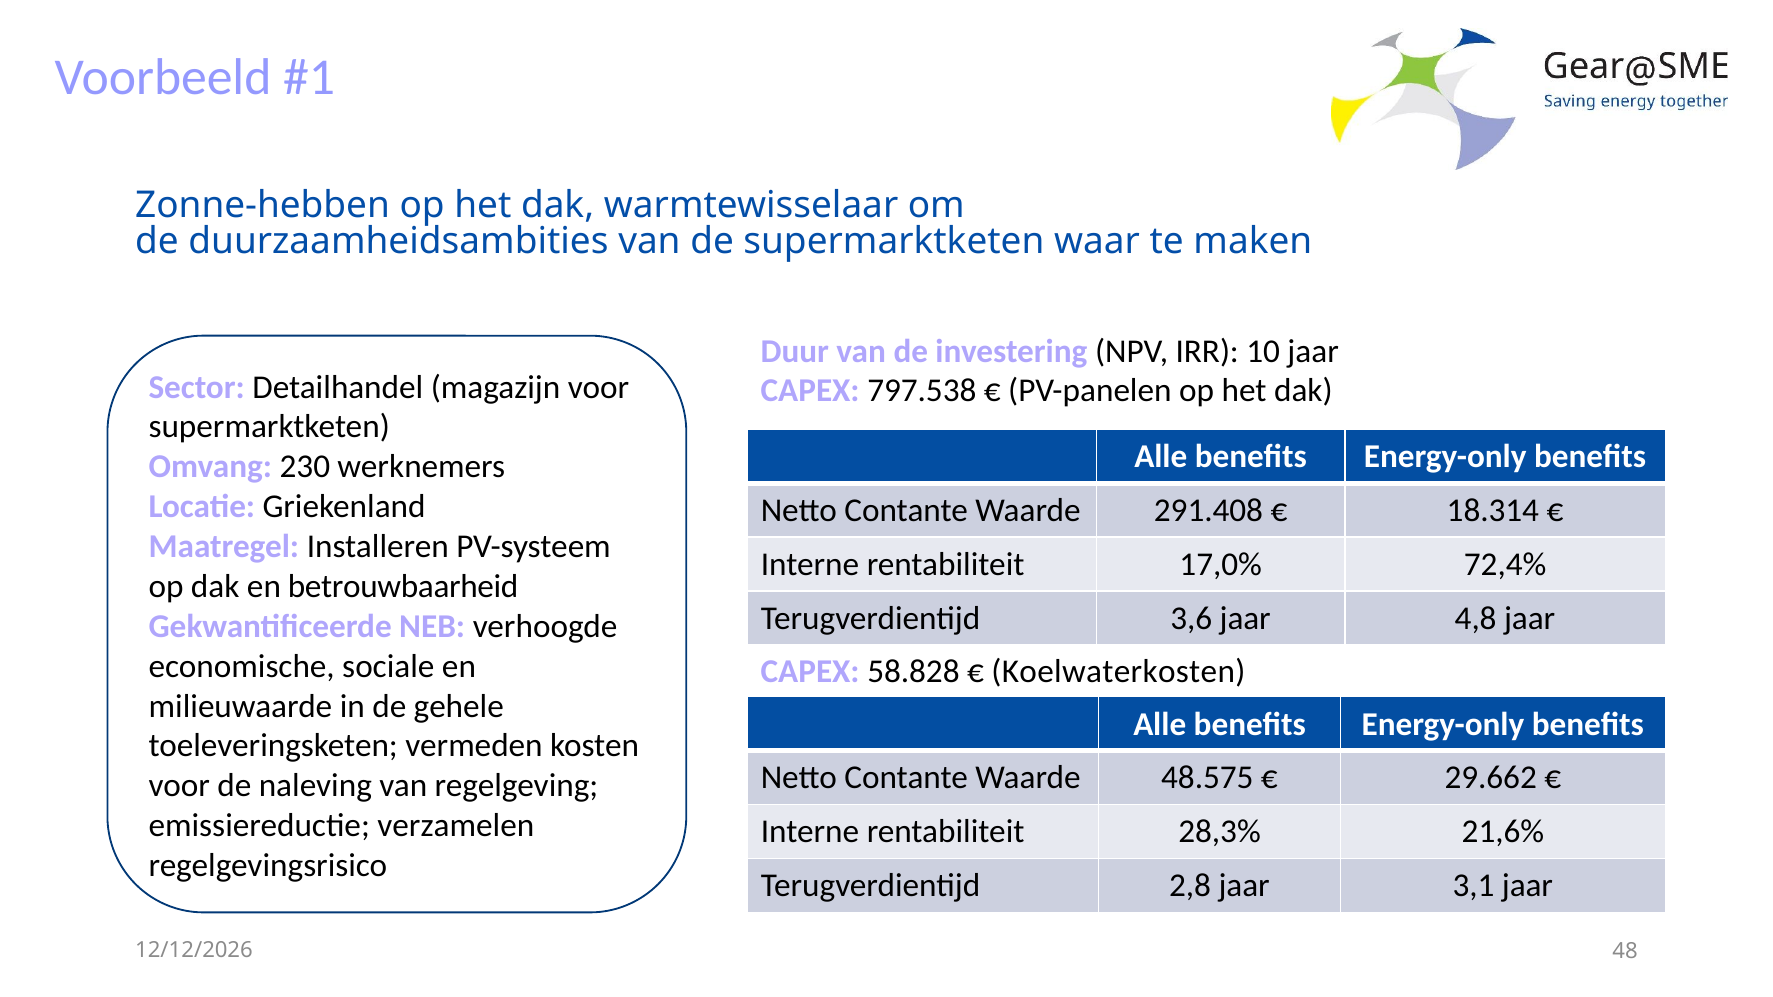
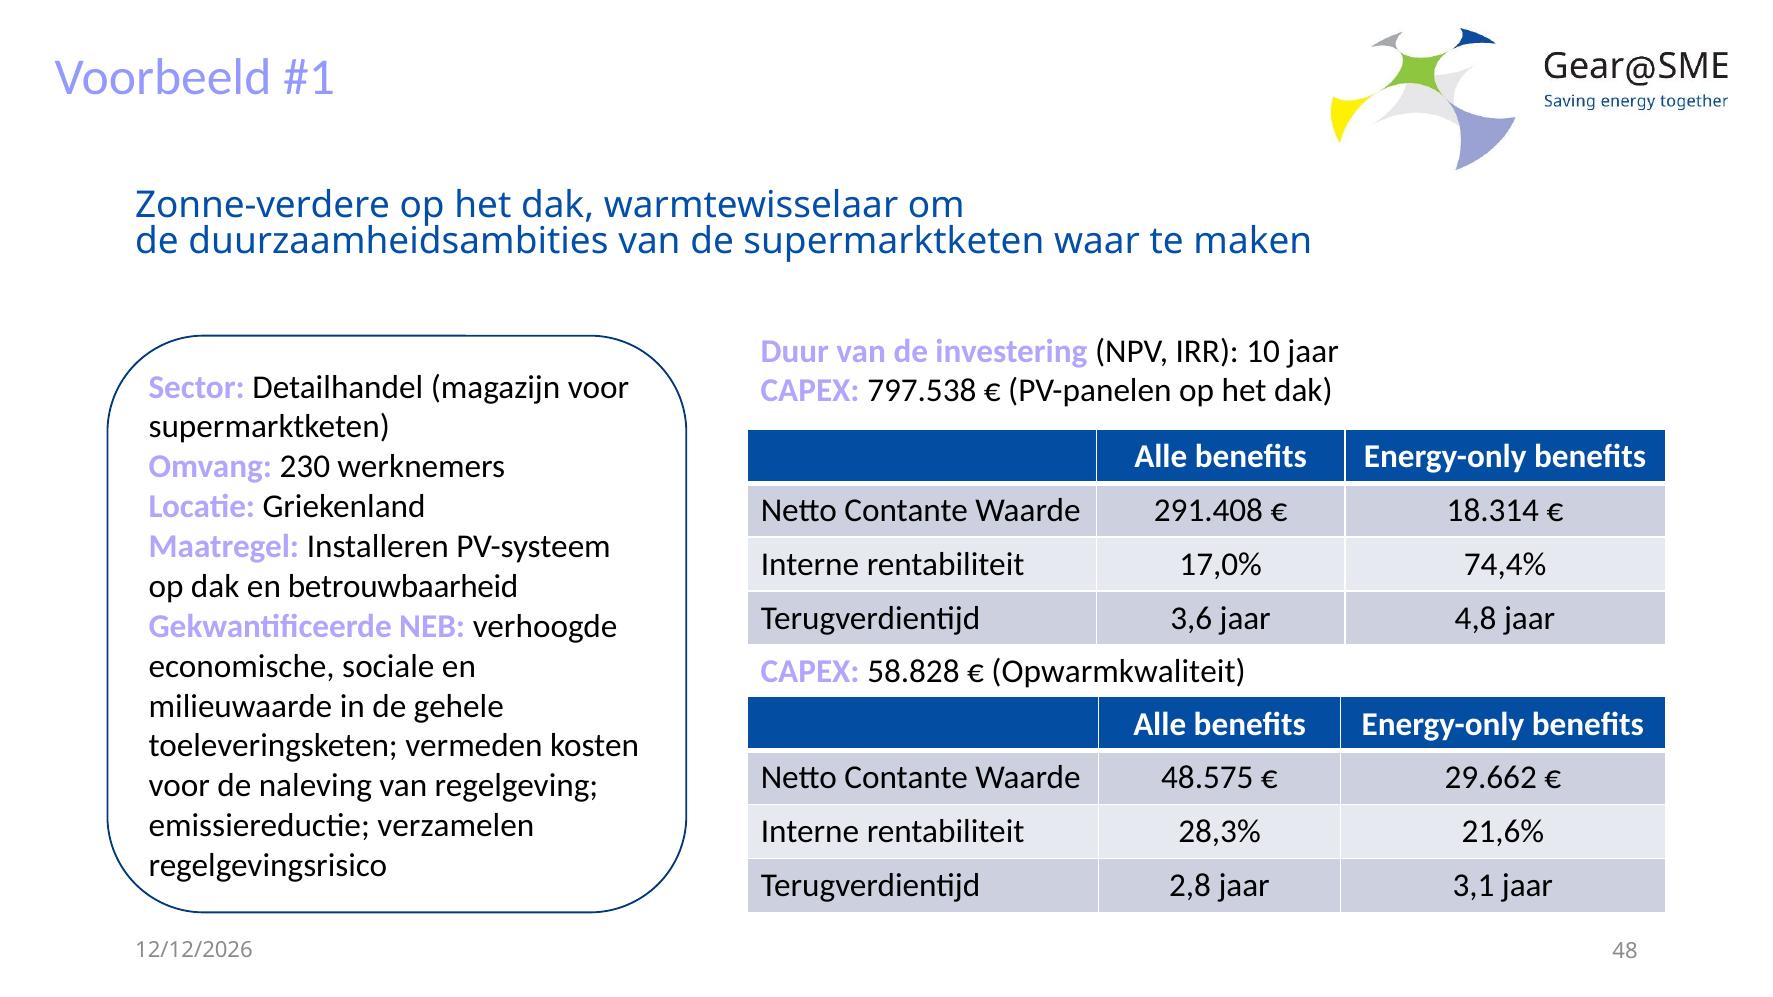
Zonne-hebben: Zonne-hebben -> Zonne-verdere (263, 205)
72,4%: 72,4% -> 74,4% (1505, 565)
Koelwaterkosten: Koelwaterkosten -> Opwarmkwaliteit (1119, 672)
